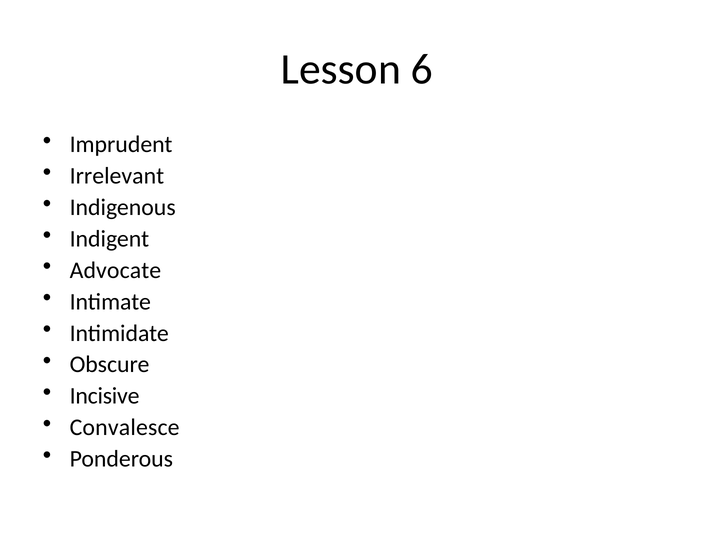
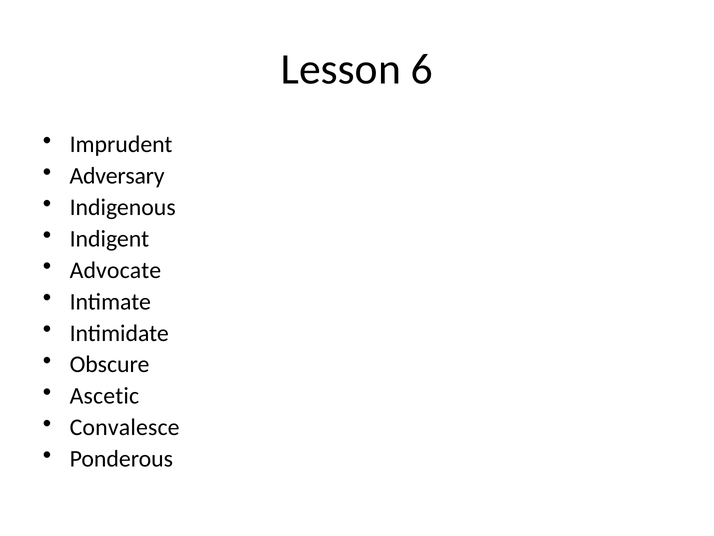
Irrelevant: Irrelevant -> Adversary (117, 176)
Incisive: Incisive -> Ascetic (104, 396)
